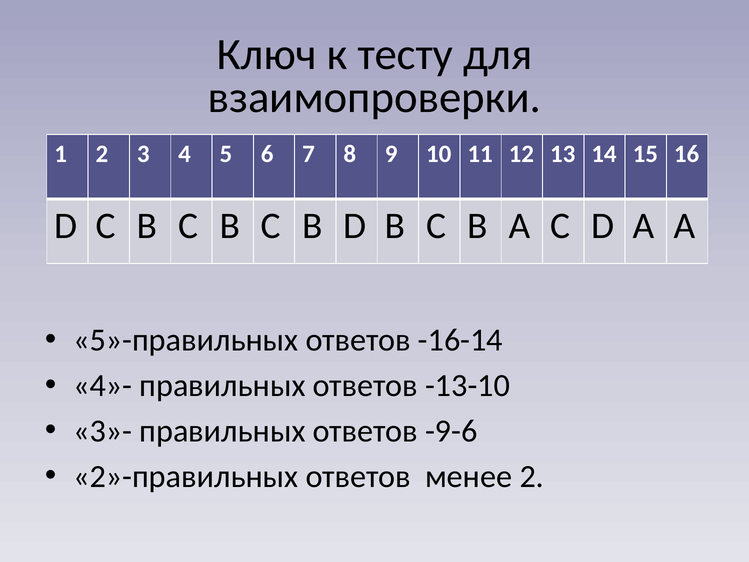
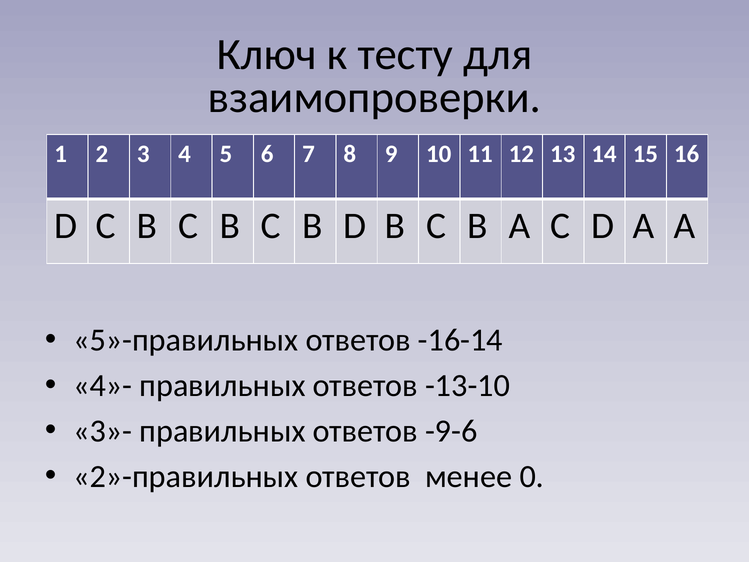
менее 2: 2 -> 0 (532, 476)
